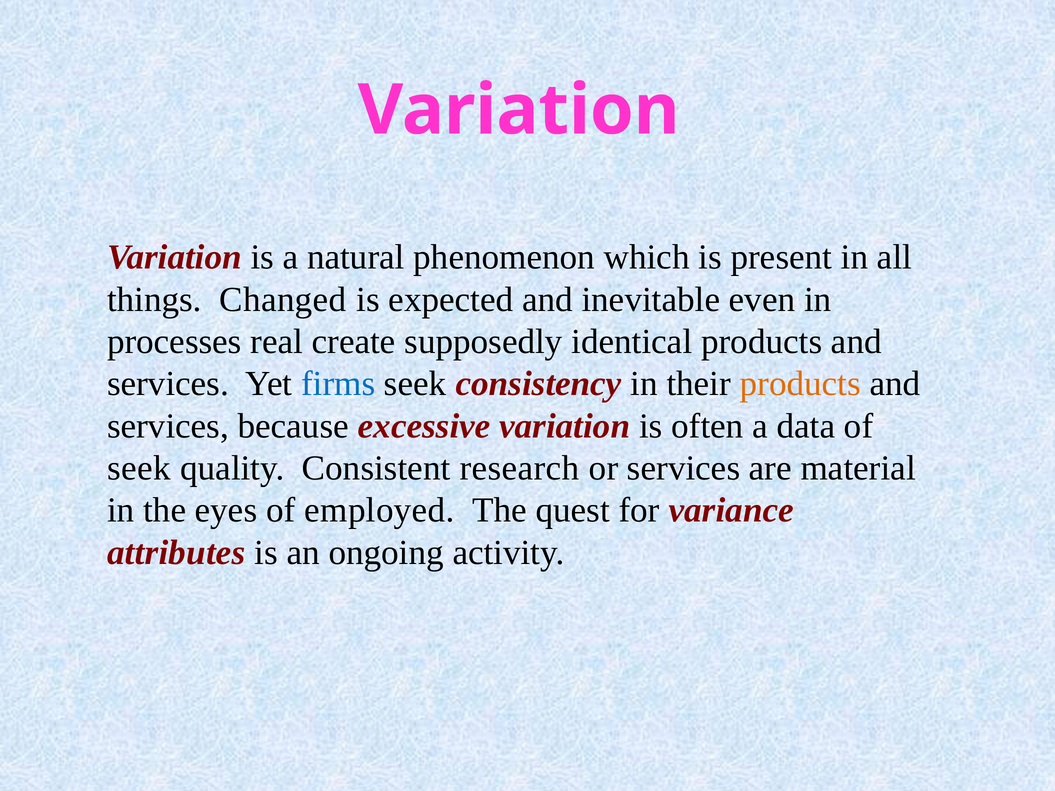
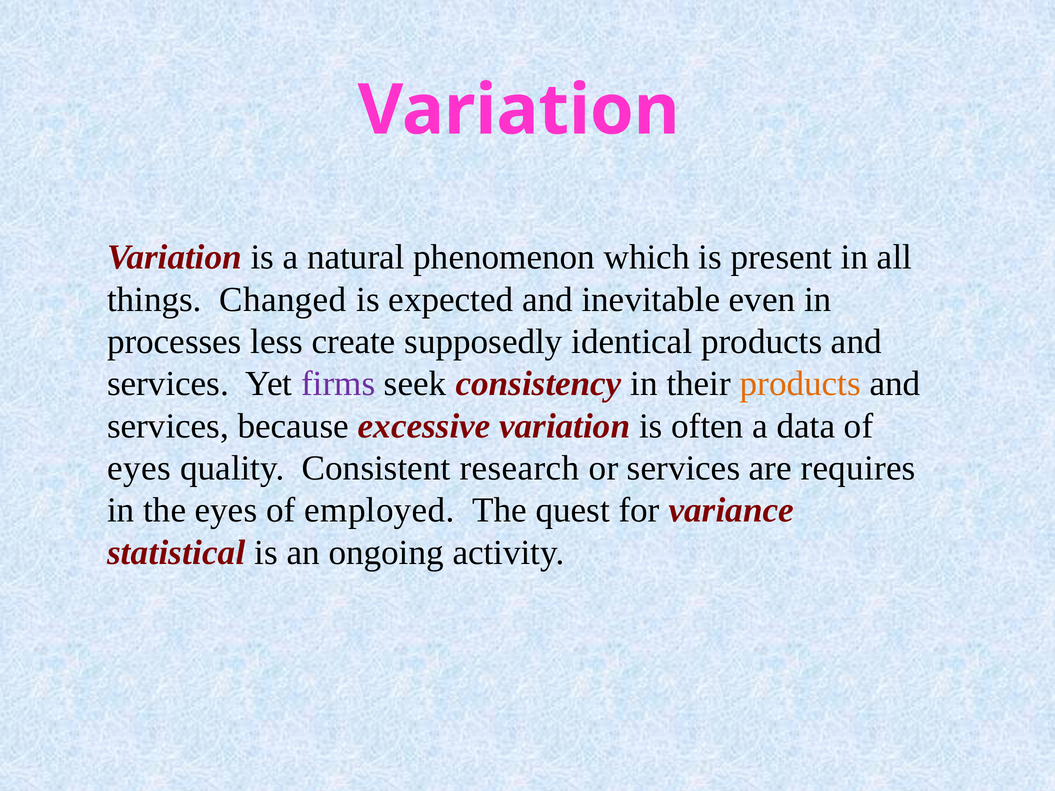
real: real -> less (277, 342)
firms colour: blue -> purple (338, 384)
seek: seek -> eyes (139, 468)
material: material -> requires (858, 468)
attributes: attributes -> statistical (176, 553)
